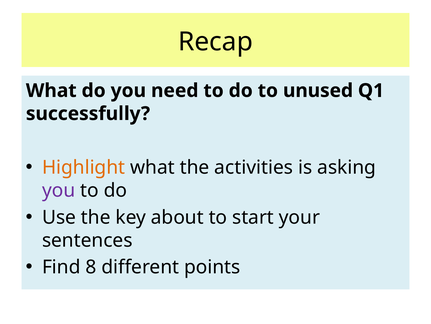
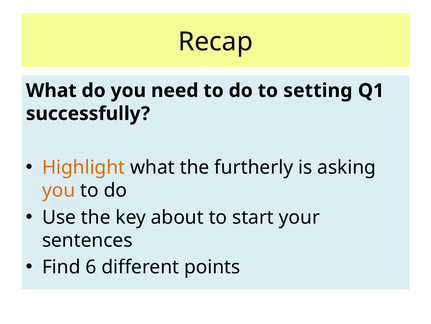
unused: unused -> setting (318, 90)
activities: activities -> furtherly (254, 167)
you colour: purple -> orange (59, 190)
8: 8 -> 6 (91, 267)
